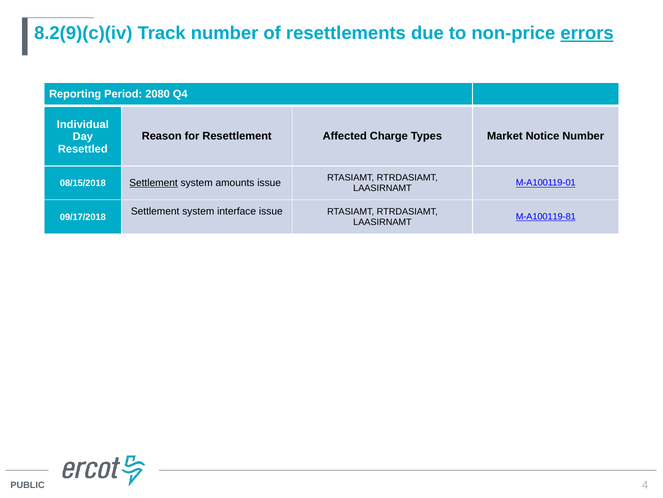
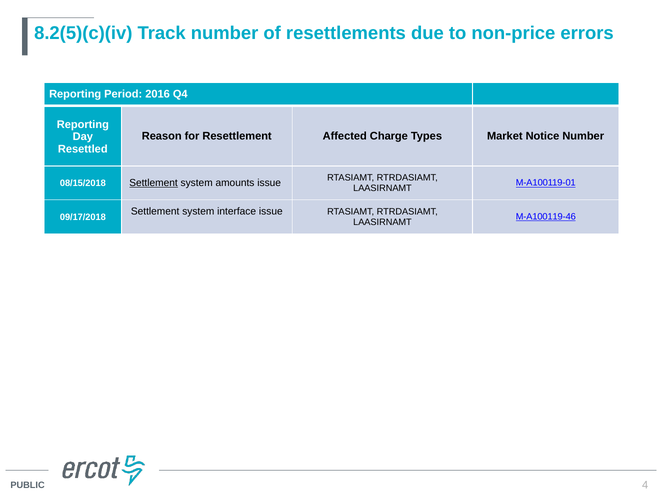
8.2(9)(c)(iv: 8.2(9)(c)(iv -> 8.2(5)(c)(iv (83, 33)
errors underline: present -> none (587, 33)
2080: 2080 -> 2016 (158, 94)
Individual: Individual -> Reporting (83, 124)
M-A100119-81: M-A100119-81 -> M-A100119-46 (546, 217)
